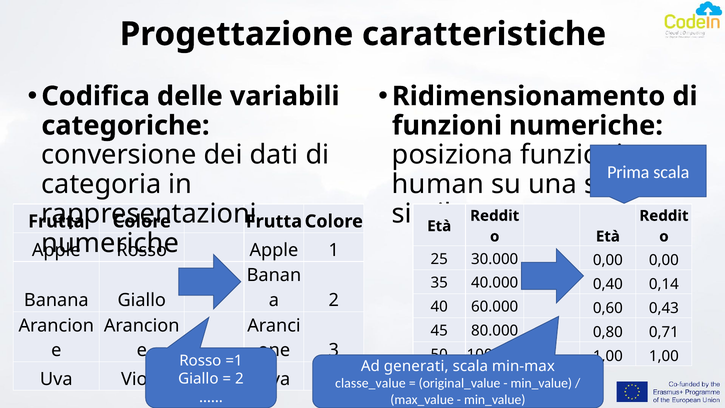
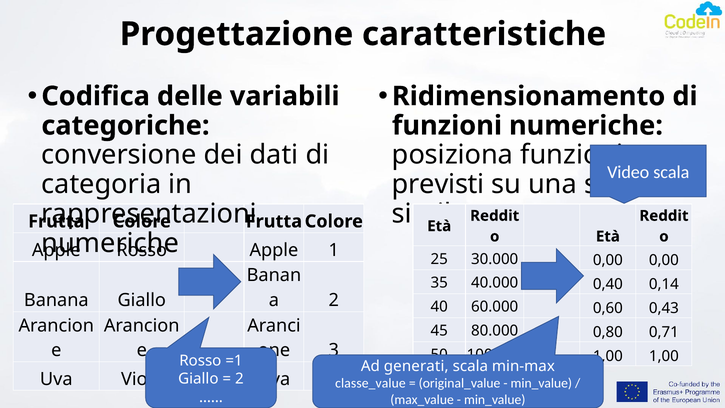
Prima: Prima -> Video (628, 172)
human: human -> previsti (438, 184)
